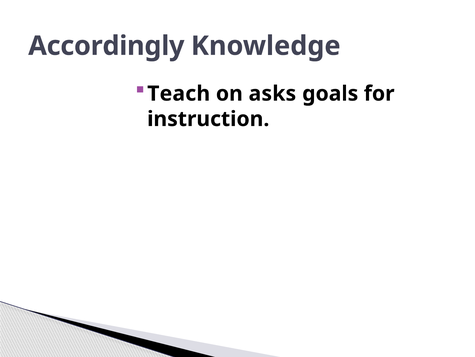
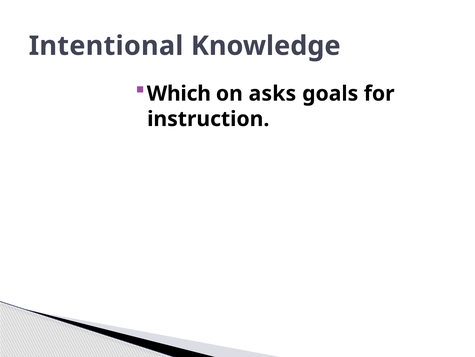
Accordingly: Accordingly -> Intentional (106, 46)
Teach: Teach -> Which (179, 93)
